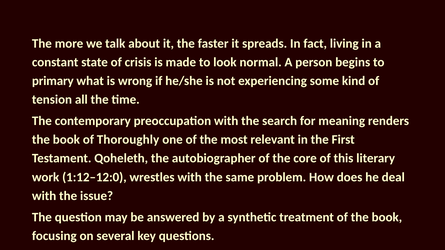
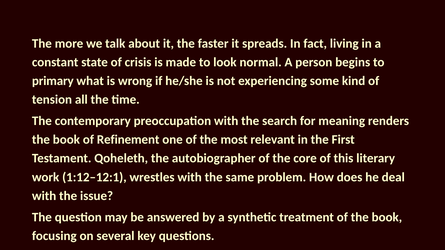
Thoroughly: Thoroughly -> Refinement (128, 140)
1:12–12:0: 1:12–12:0 -> 1:12–12:1 (94, 177)
